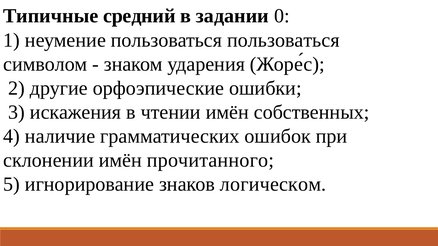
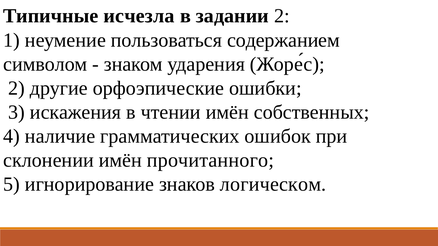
средний: средний -> исчезла (139, 16)
задании 0: 0 -> 2 (282, 16)
пользоваться пользоваться: пользоваться -> содержанием (283, 40)
